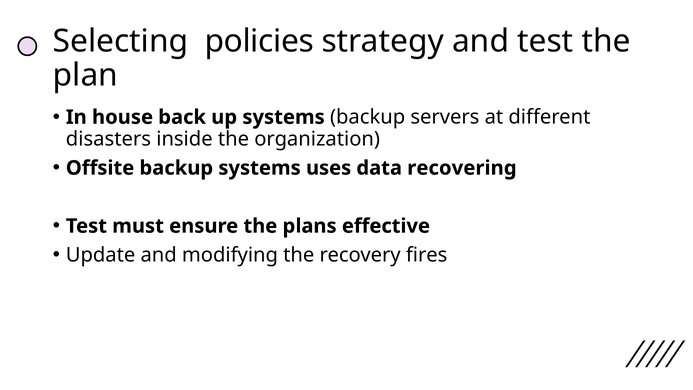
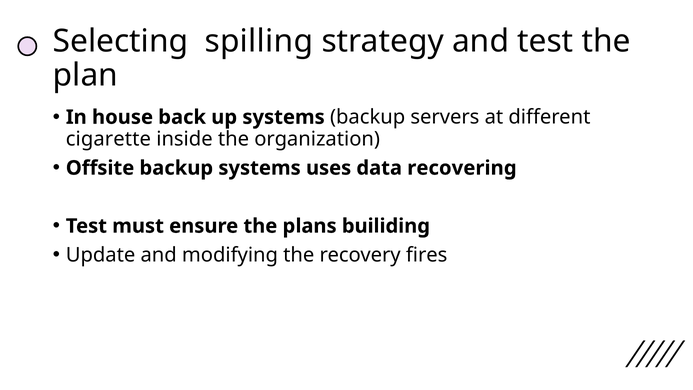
policies: policies -> spilling (259, 41)
disasters: disasters -> cigarette (108, 139)
effective: effective -> builiding (386, 226)
